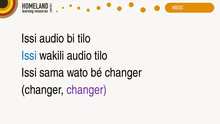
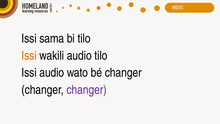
Issi audio: audio -> sama (52, 38)
Issi colour: blue -> orange (29, 55)
Issi sama: sama -> audio (52, 73)
